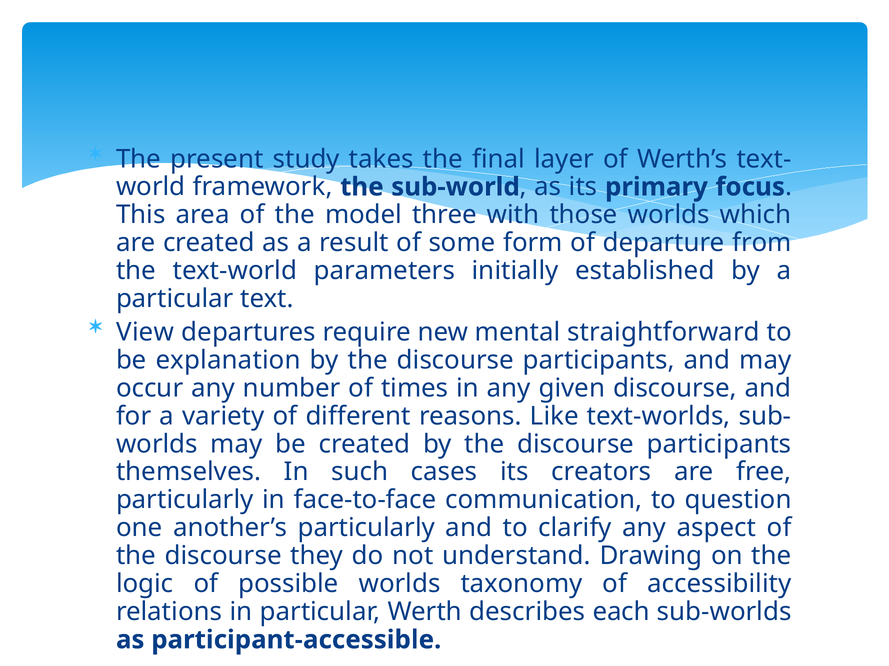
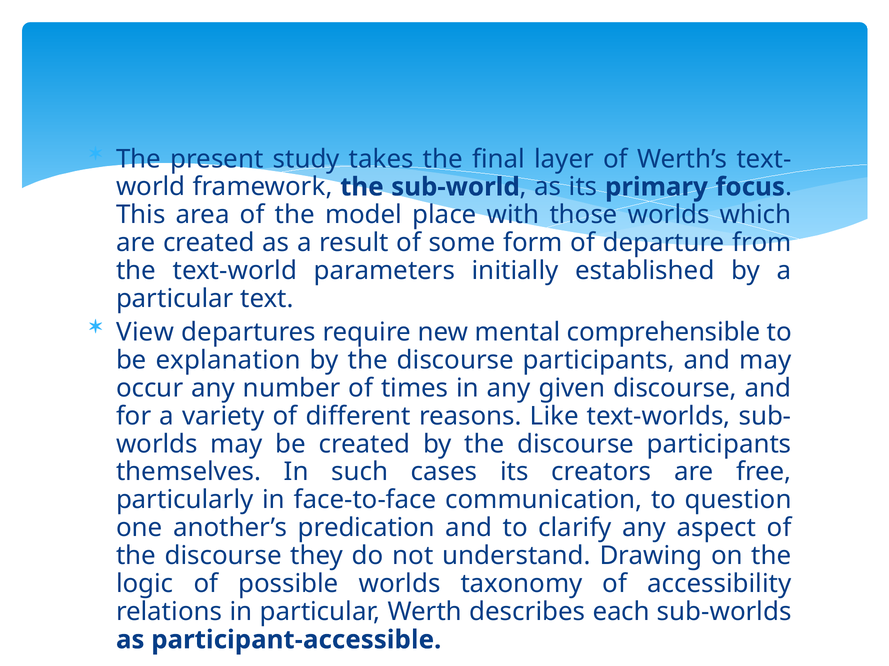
three: three -> place (444, 215)
straightforward: straightforward -> comprehensible (664, 332)
another’s particularly: particularly -> predication (366, 528)
